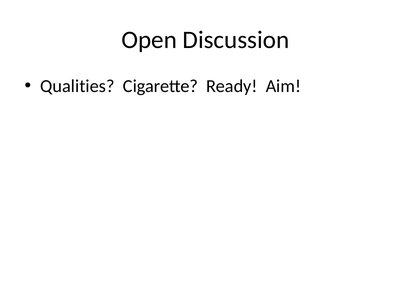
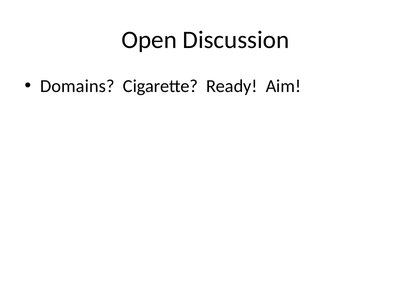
Qualities: Qualities -> Domains (77, 86)
